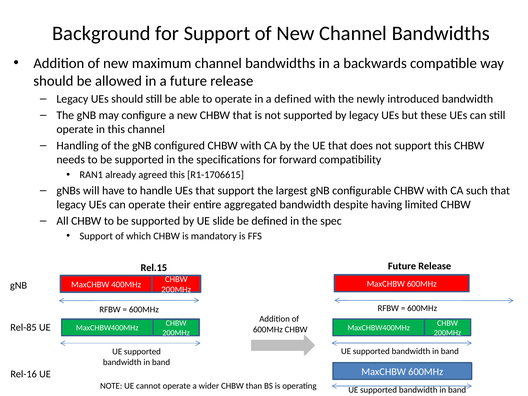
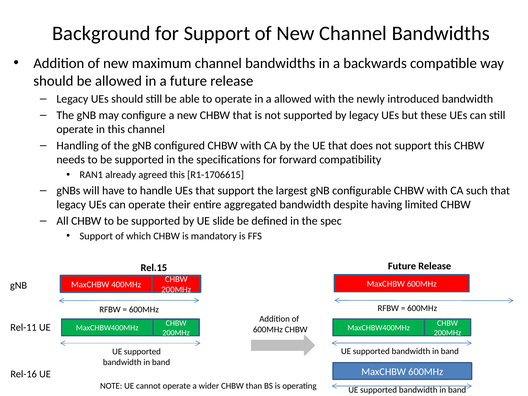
a defined: defined -> allowed (293, 99)
Rel-85: Rel-85 -> Rel-11 (23, 328)
